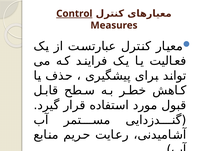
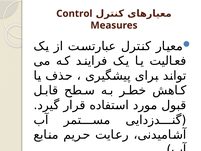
Control underline: present -> none (74, 14)
